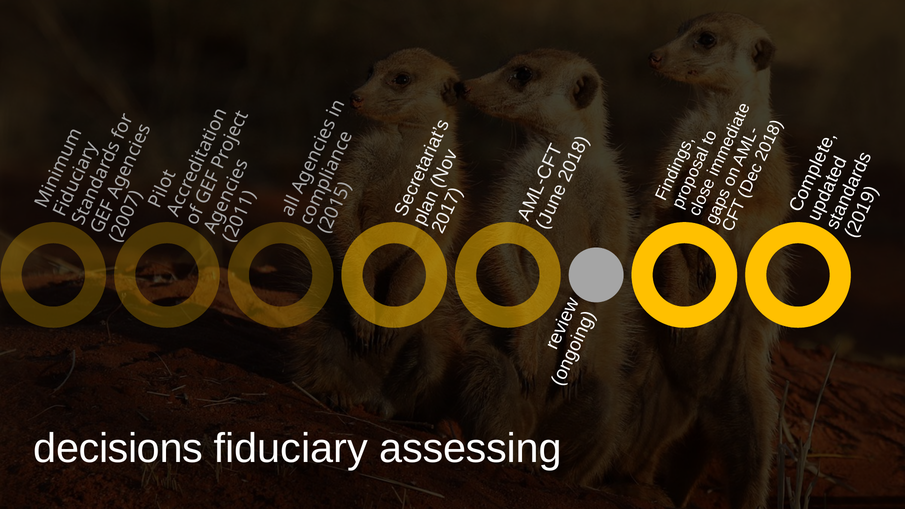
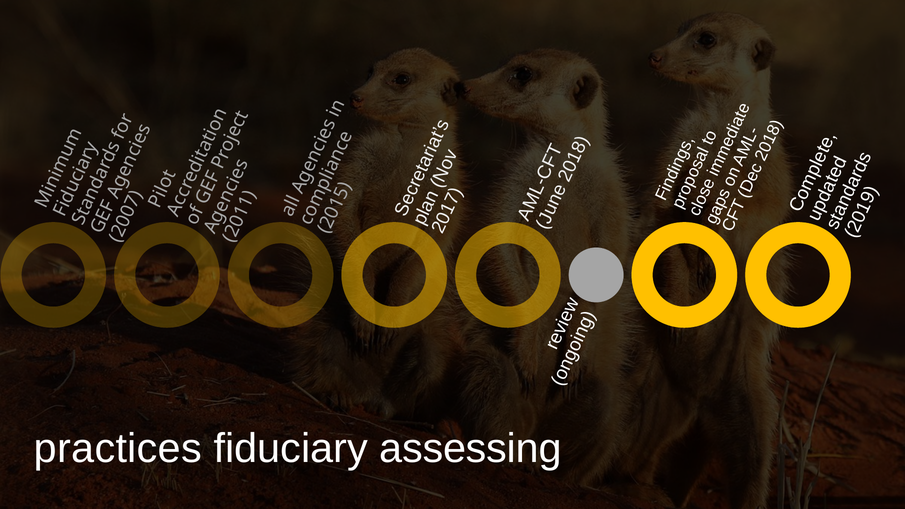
decisions: decisions -> practices (118, 448)
